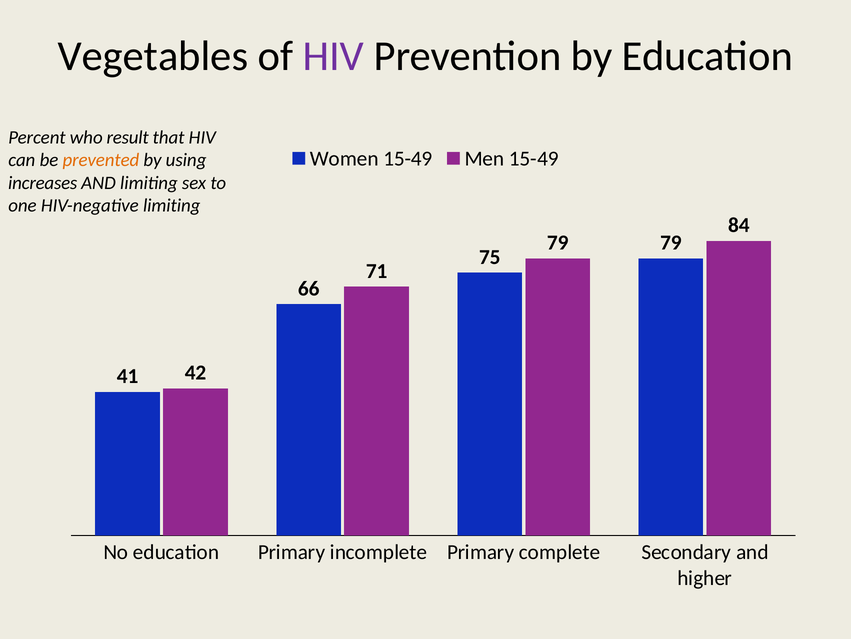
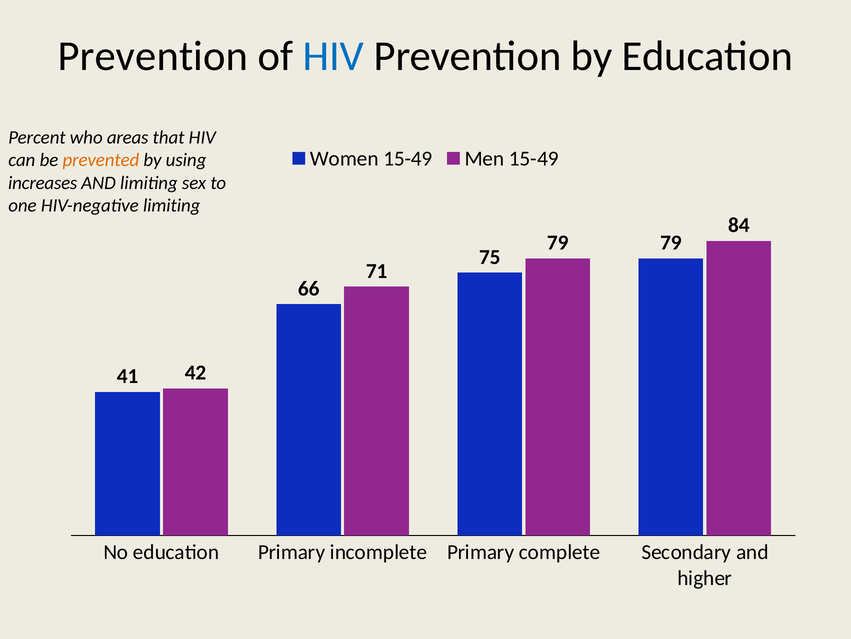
Vegetables: Vegetables -> Prevention (153, 56)
HIV colour: purple -> blue (333, 56)
result: result -> areas (128, 137)
